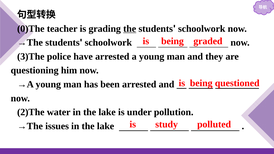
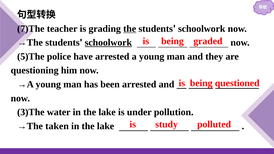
0)The: 0)The -> 7)The (31, 29)
schoolwork underline: none -> present (108, 43)
3)The: 3)The -> 5)The (31, 57)
2)The: 2)The -> 3)The (31, 112)
issues: issues -> taken (57, 126)
